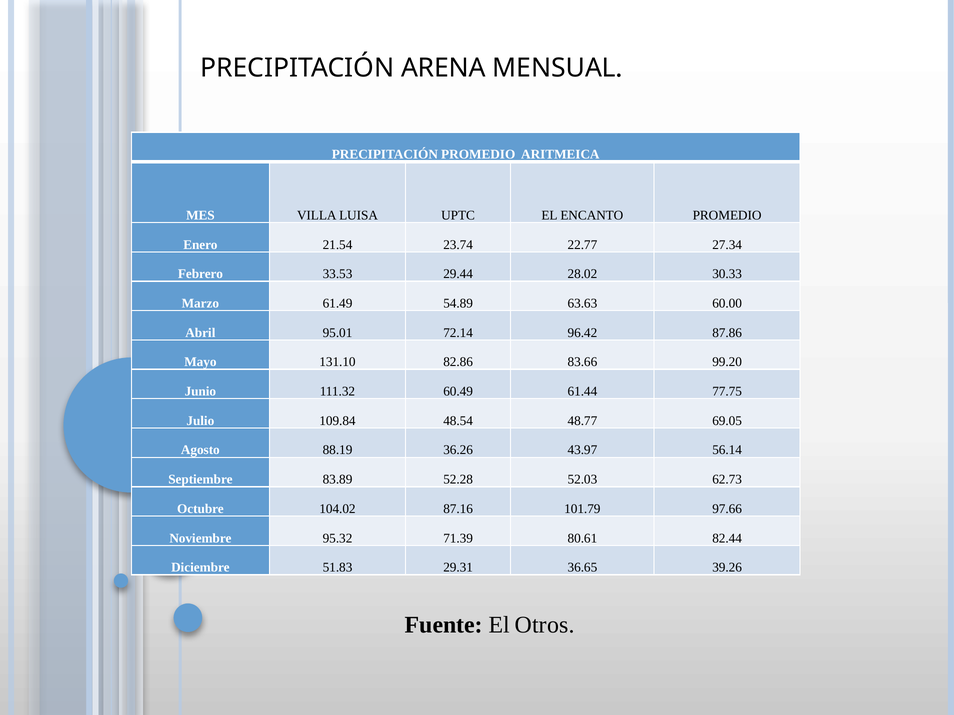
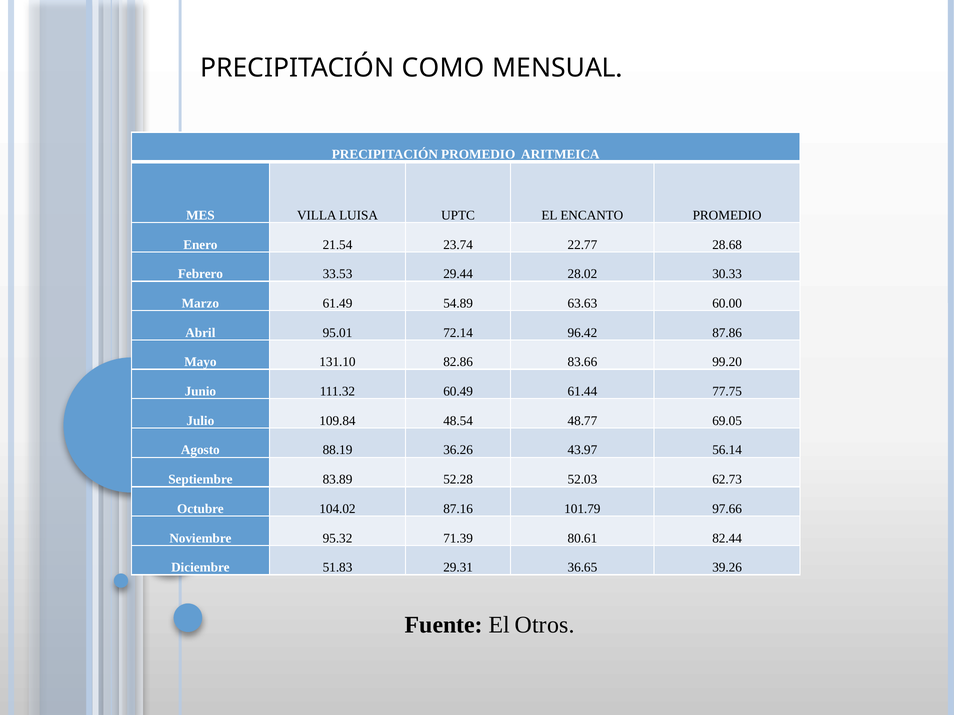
ARENA: ARENA -> COMO (443, 68)
27.34: 27.34 -> 28.68 (727, 245)
